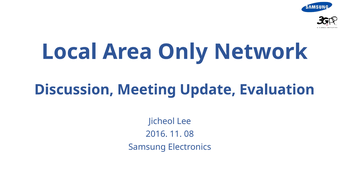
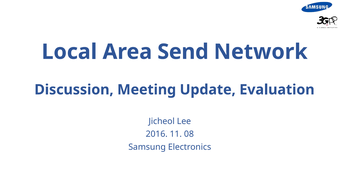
Only: Only -> Send (183, 52)
